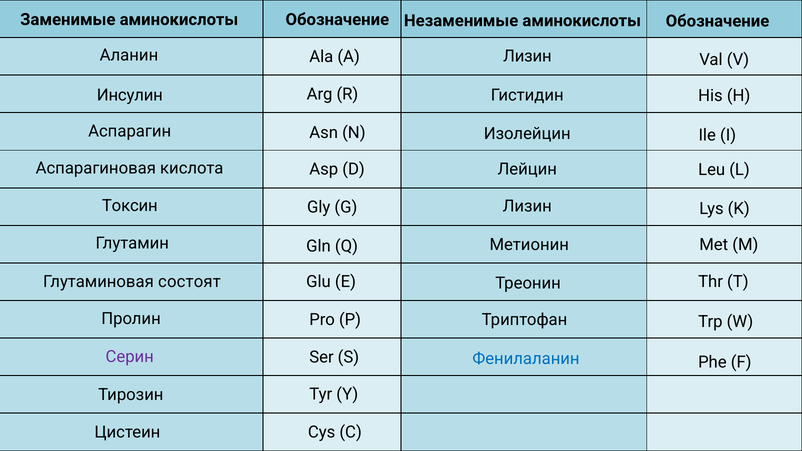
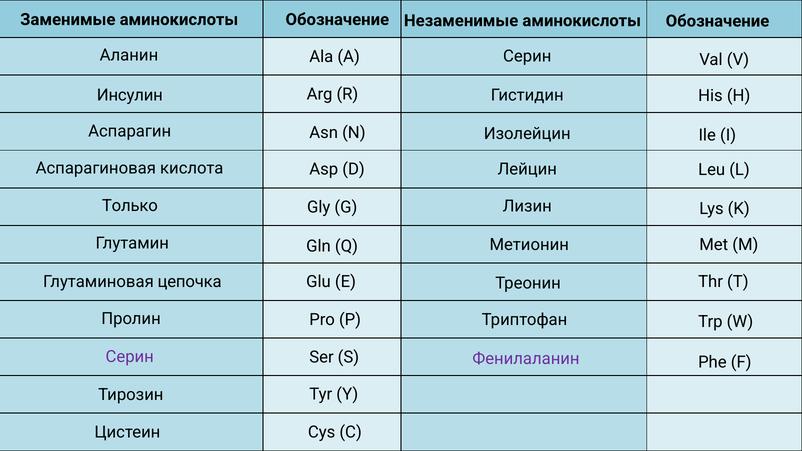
Лизин: Лизин -> Серин (527, 57)
Токсин: Токсин -> Только (130, 206)
состоят: состоят -> цепочка (190, 282)
Фенилаланин colour: blue -> purple (526, 359)
